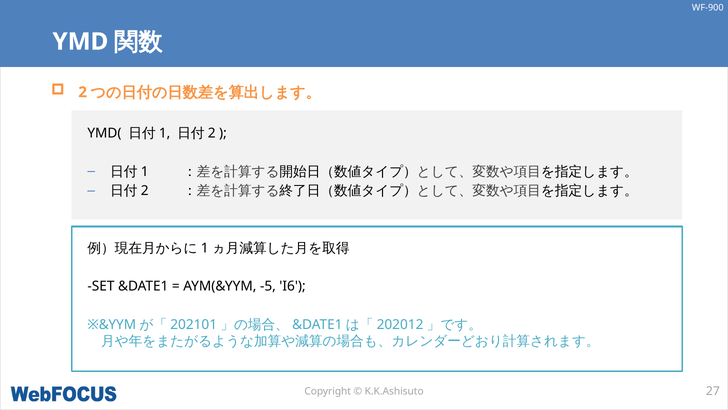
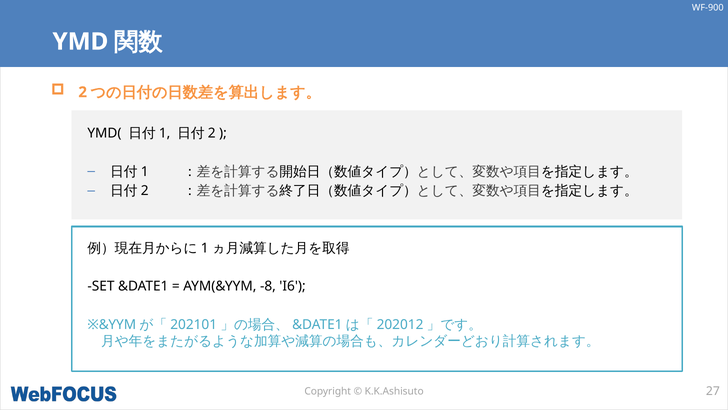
-5: -5 -> -8 (268, 286)
